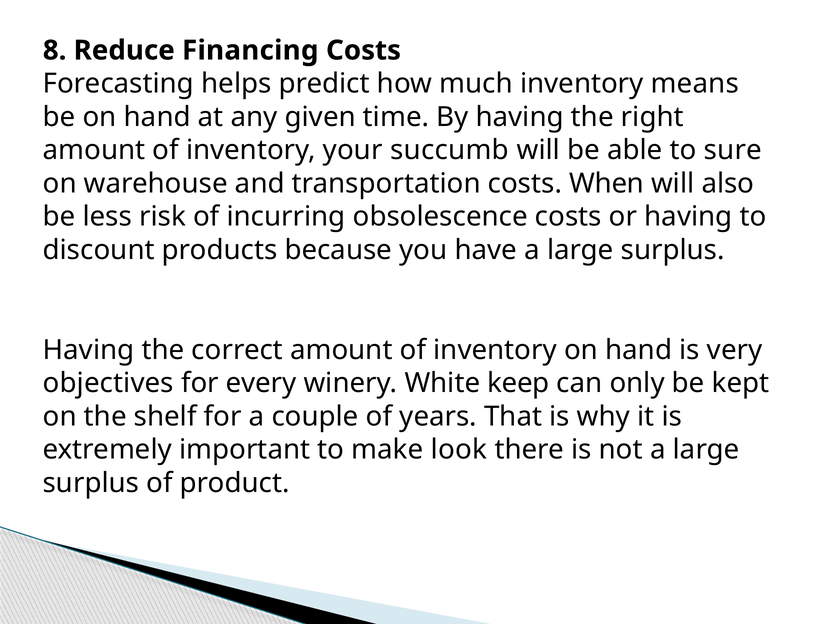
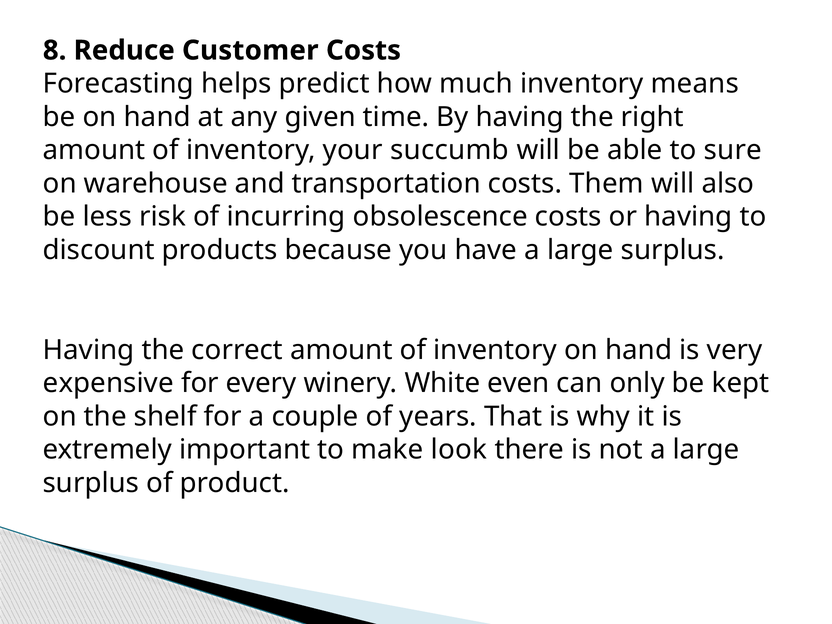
Financing: Financing -> Customer (250, 50)
When: When -> Them (606, 184)
objectives: objectives -> expensive (108, 383)
keep: keep -> even (518, 383)
